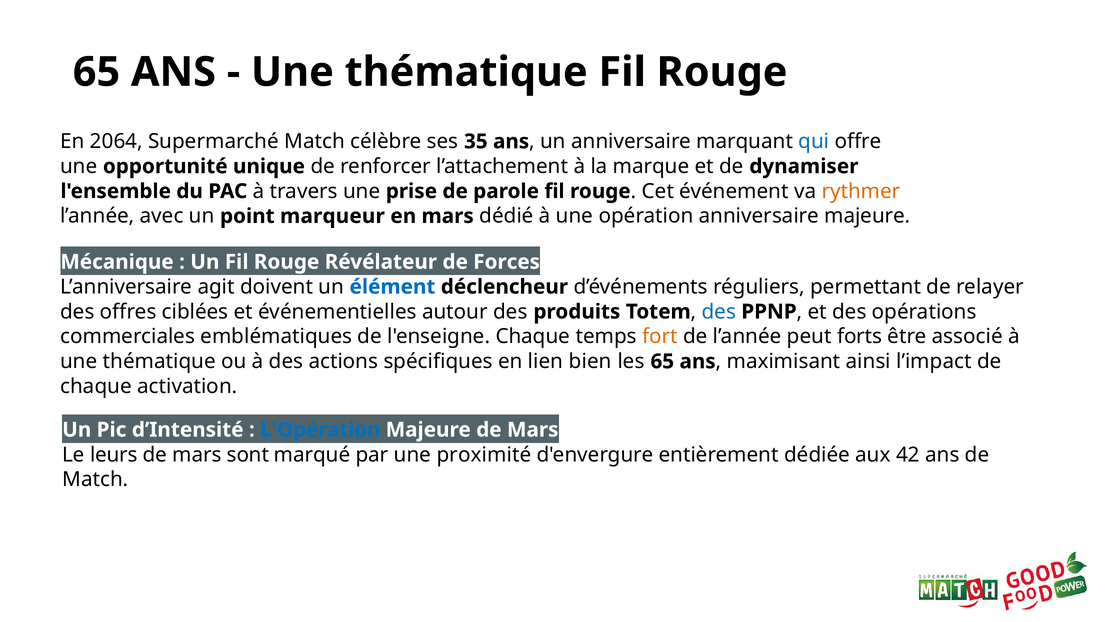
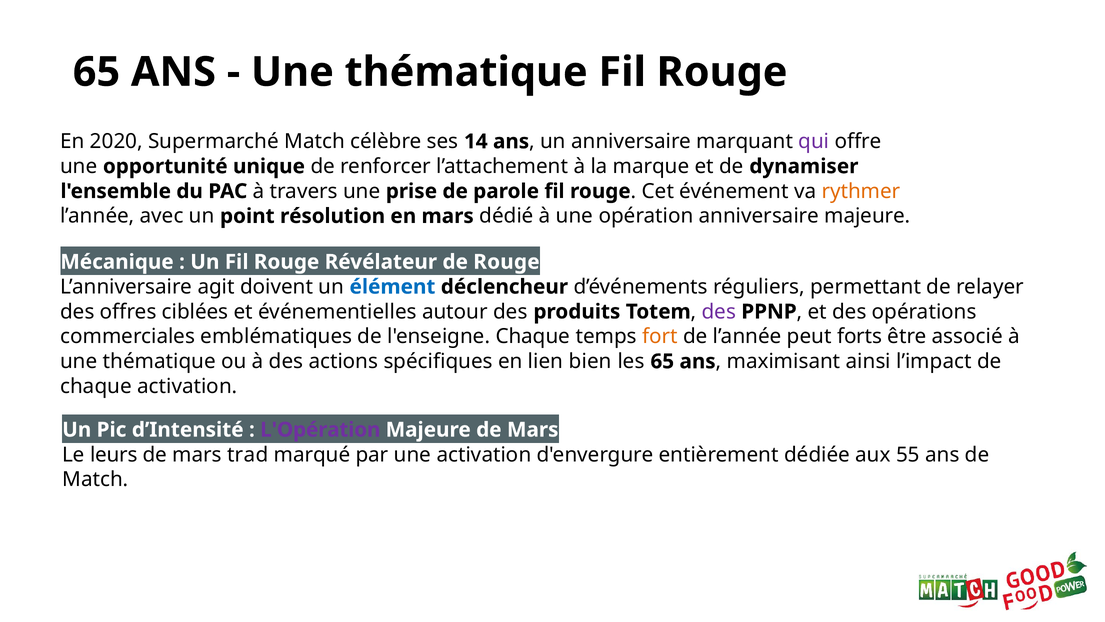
2064: 2064 -> 2020 (116, 141)
35: 35 -> 14 (476, 141)
qui colour: blue -> purple (814, 141)
marqueur: marqueur -> résolution (333, 216)
de Forces: Forces -> Rouge (506, 262)
des colour: blue -> purple (719, 311)
L'Opération colour: blue -> purple (320, 429)
sont: sont -> trad (248, 454)
une proximité: proximité -> activation (484, 454)
42: 42 -> 55 (908, 454)
